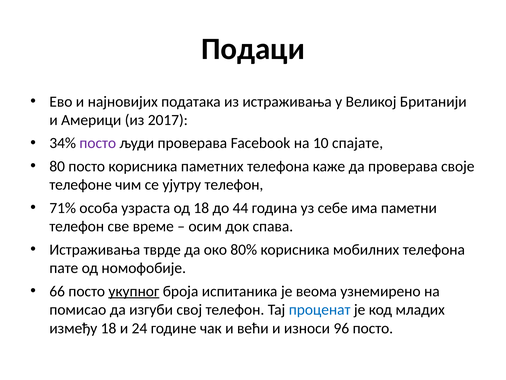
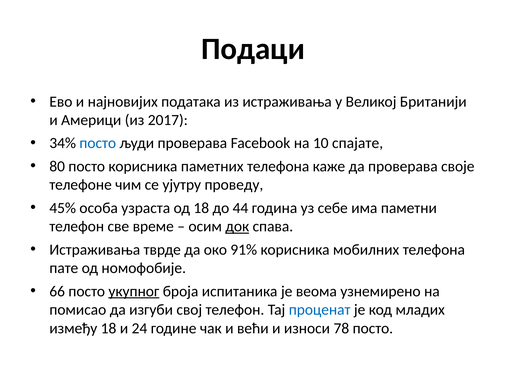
посто colour: purple -> blue (98, 143)
ујутру телефон: телефон -> проведу (234, 185)
71%: 71% -> 45% (63, 208)
док underline: none -> present (237, 226)
80%: 80% -> 91% (244, 249)
96: 96 -> 78 (341, 328)
